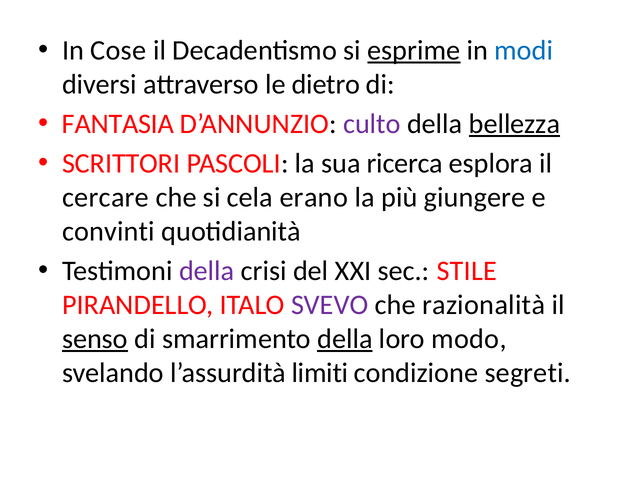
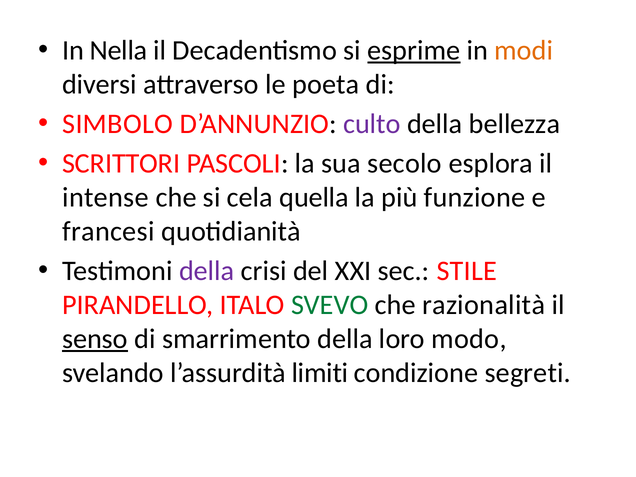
Cose: Cose -> Nella (119, 50)
modi colour: blue -> orange (524, 50)
dietro: dietro -> poeta (326, 84)
FANTASIA: FANTASIA -> SIMBOLO (118, 124)
bellezza underline: present -> none (514, 124)
ricerca: ricerca -> secolo (405, 163)
cercare: cercare -> intense (106, 197)
erano: erano -> quella (314, 197)
giungere: giungere -> funzione (475, 197)
convinti: convinti -> francesi (108, 231)
SVEVO colour: purple -> green (330, 305)
della underline: present -> none (345, 339)
